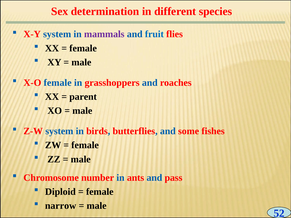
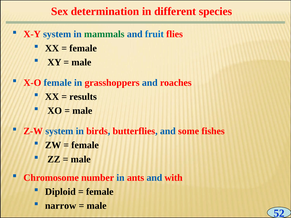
mammals colour: purple -> green (104, 34)
parent: parent -> results (83, 97)
pass: pass -> with (174, 178)
